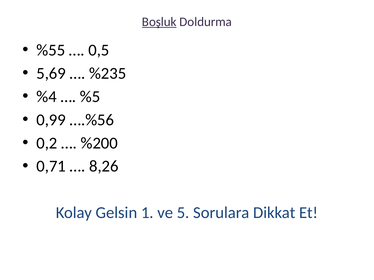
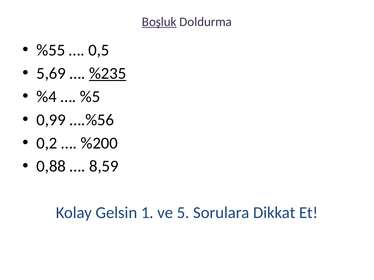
%235 underline: none -> present (108, 73)
0,71: 0,71 -> 0,88 (51, 167)
8,26: 8,26 -> 8,59 (104, 167)
